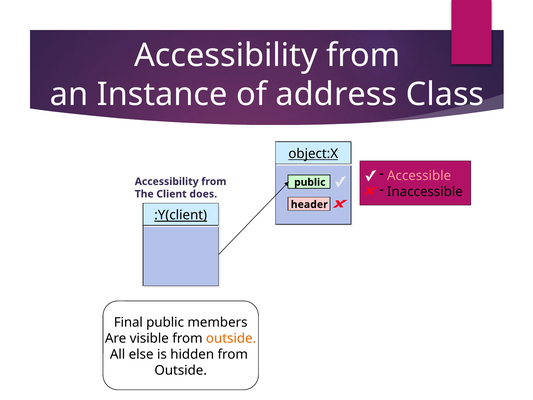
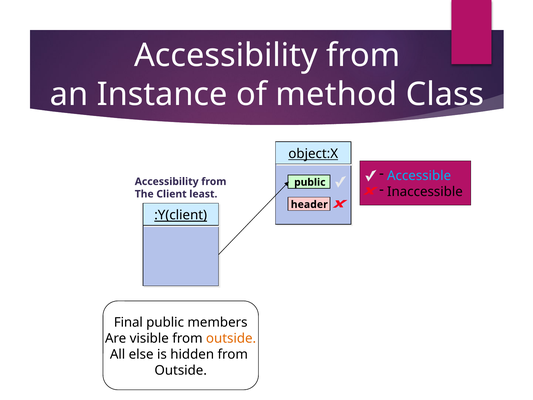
address: address -> method (336, 94)
Accessible colour: pink -> light blue (419, 176)
does: does -> least (203, 194)
